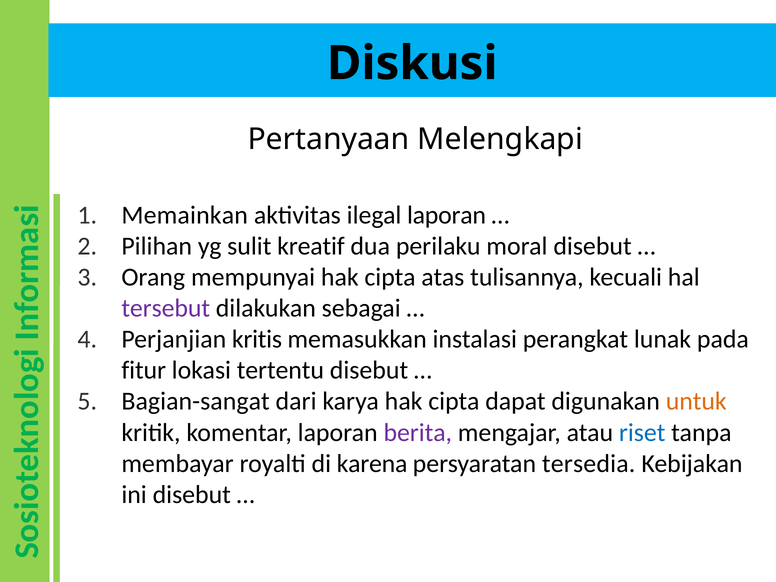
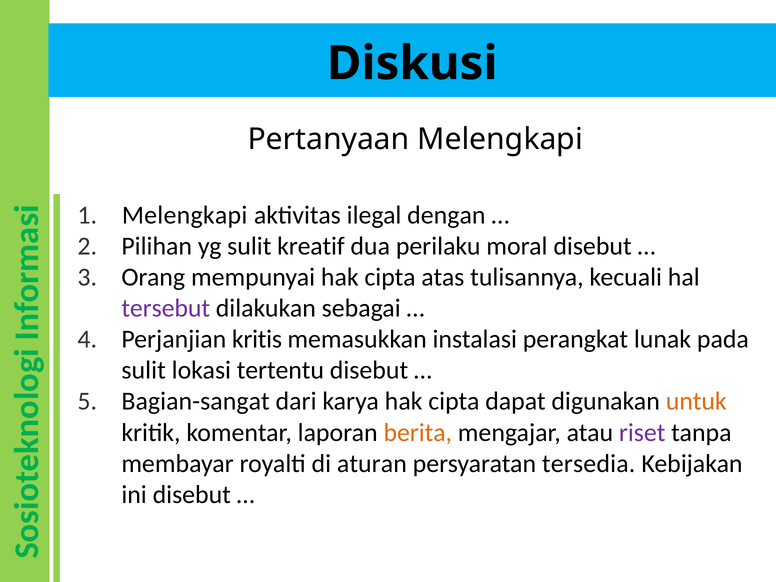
Memainkan: Memainkan -> Melengkapi (185, 215)
ilegal laporan: laporan -> dengan (446, 215)
fitur: fitur -> sulit (144, 370)
berita colour: purple -> orange (418, 432)
riset colour: blue -> purple (642, 432)
karena: karena -> aturan (372, 464)
